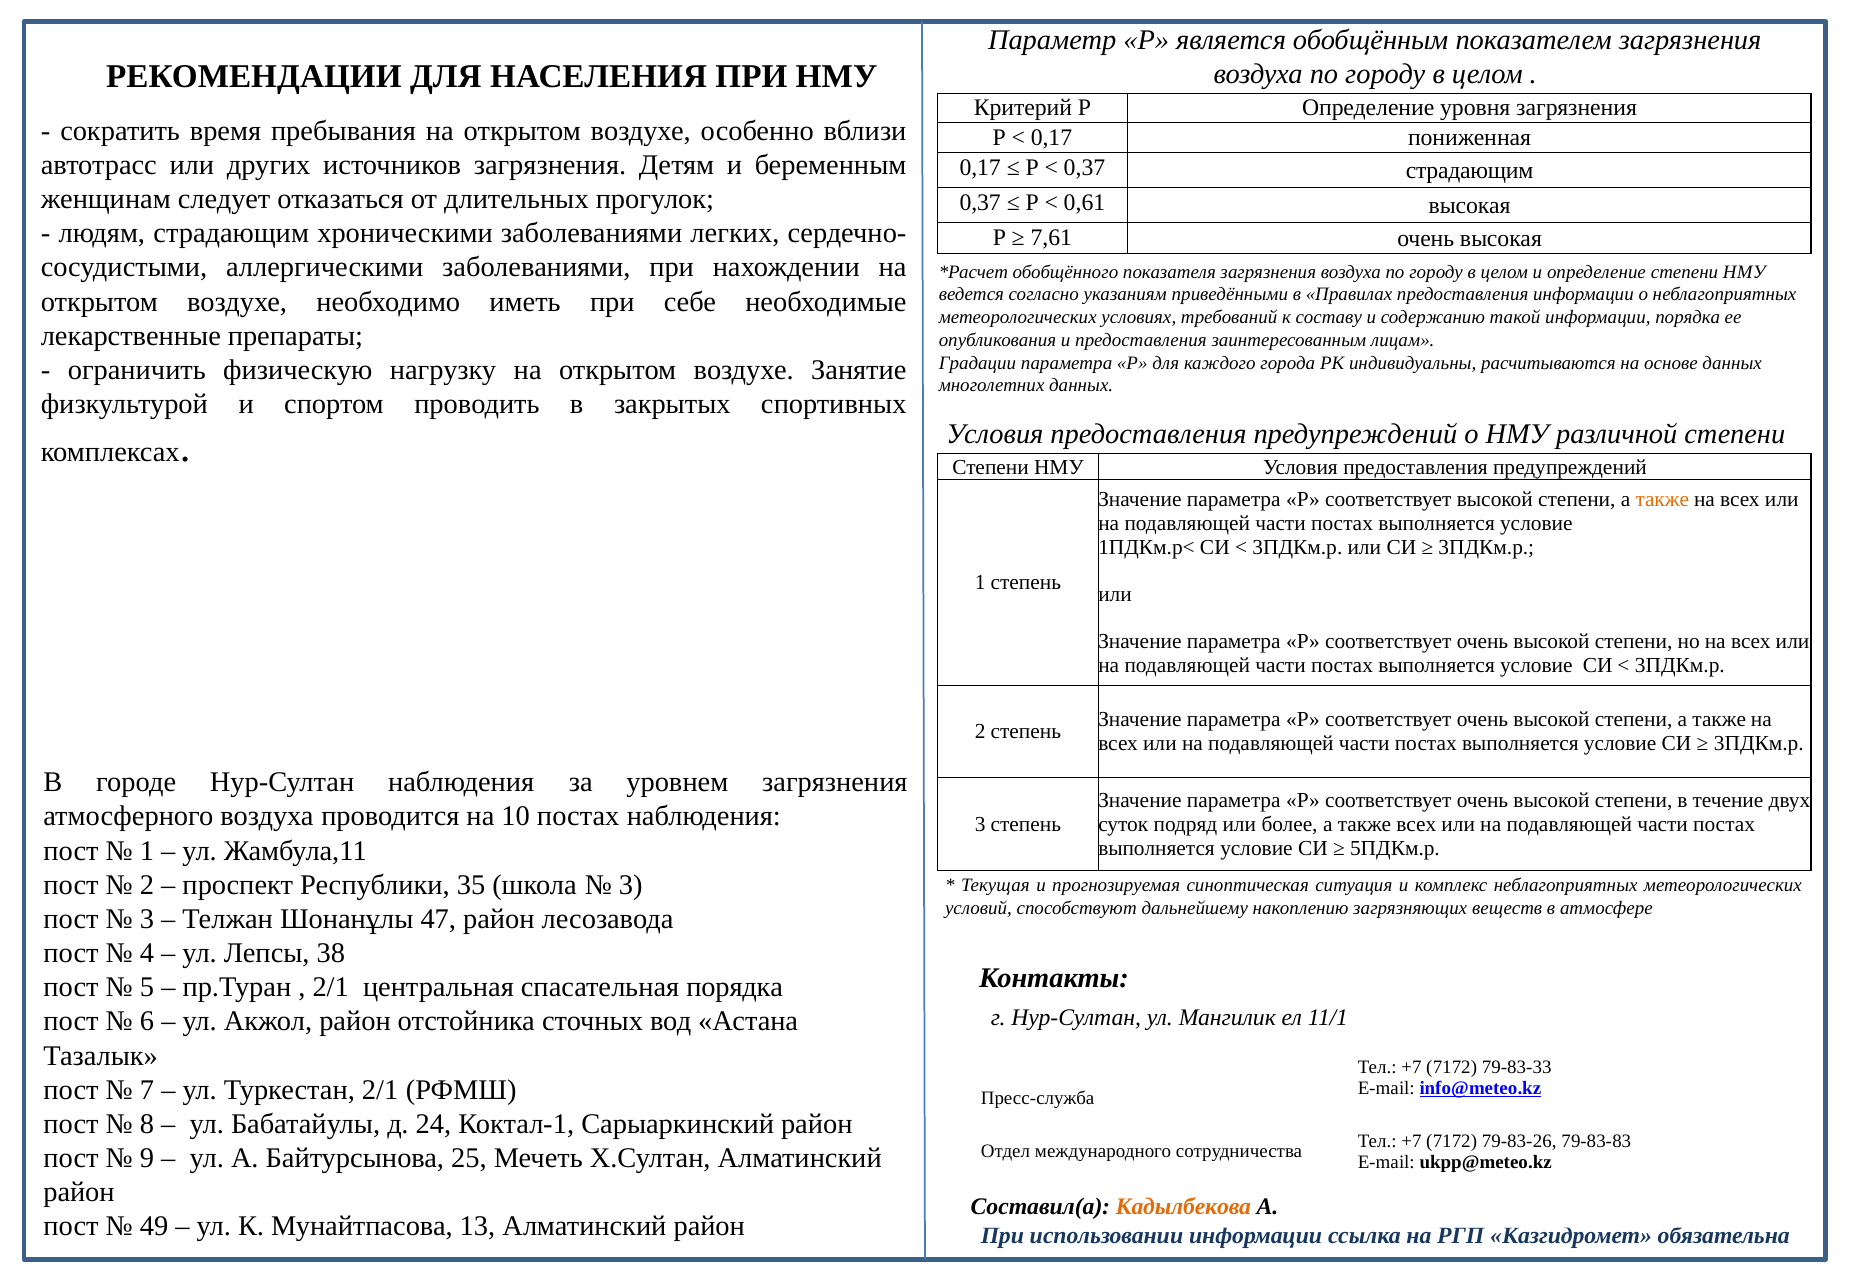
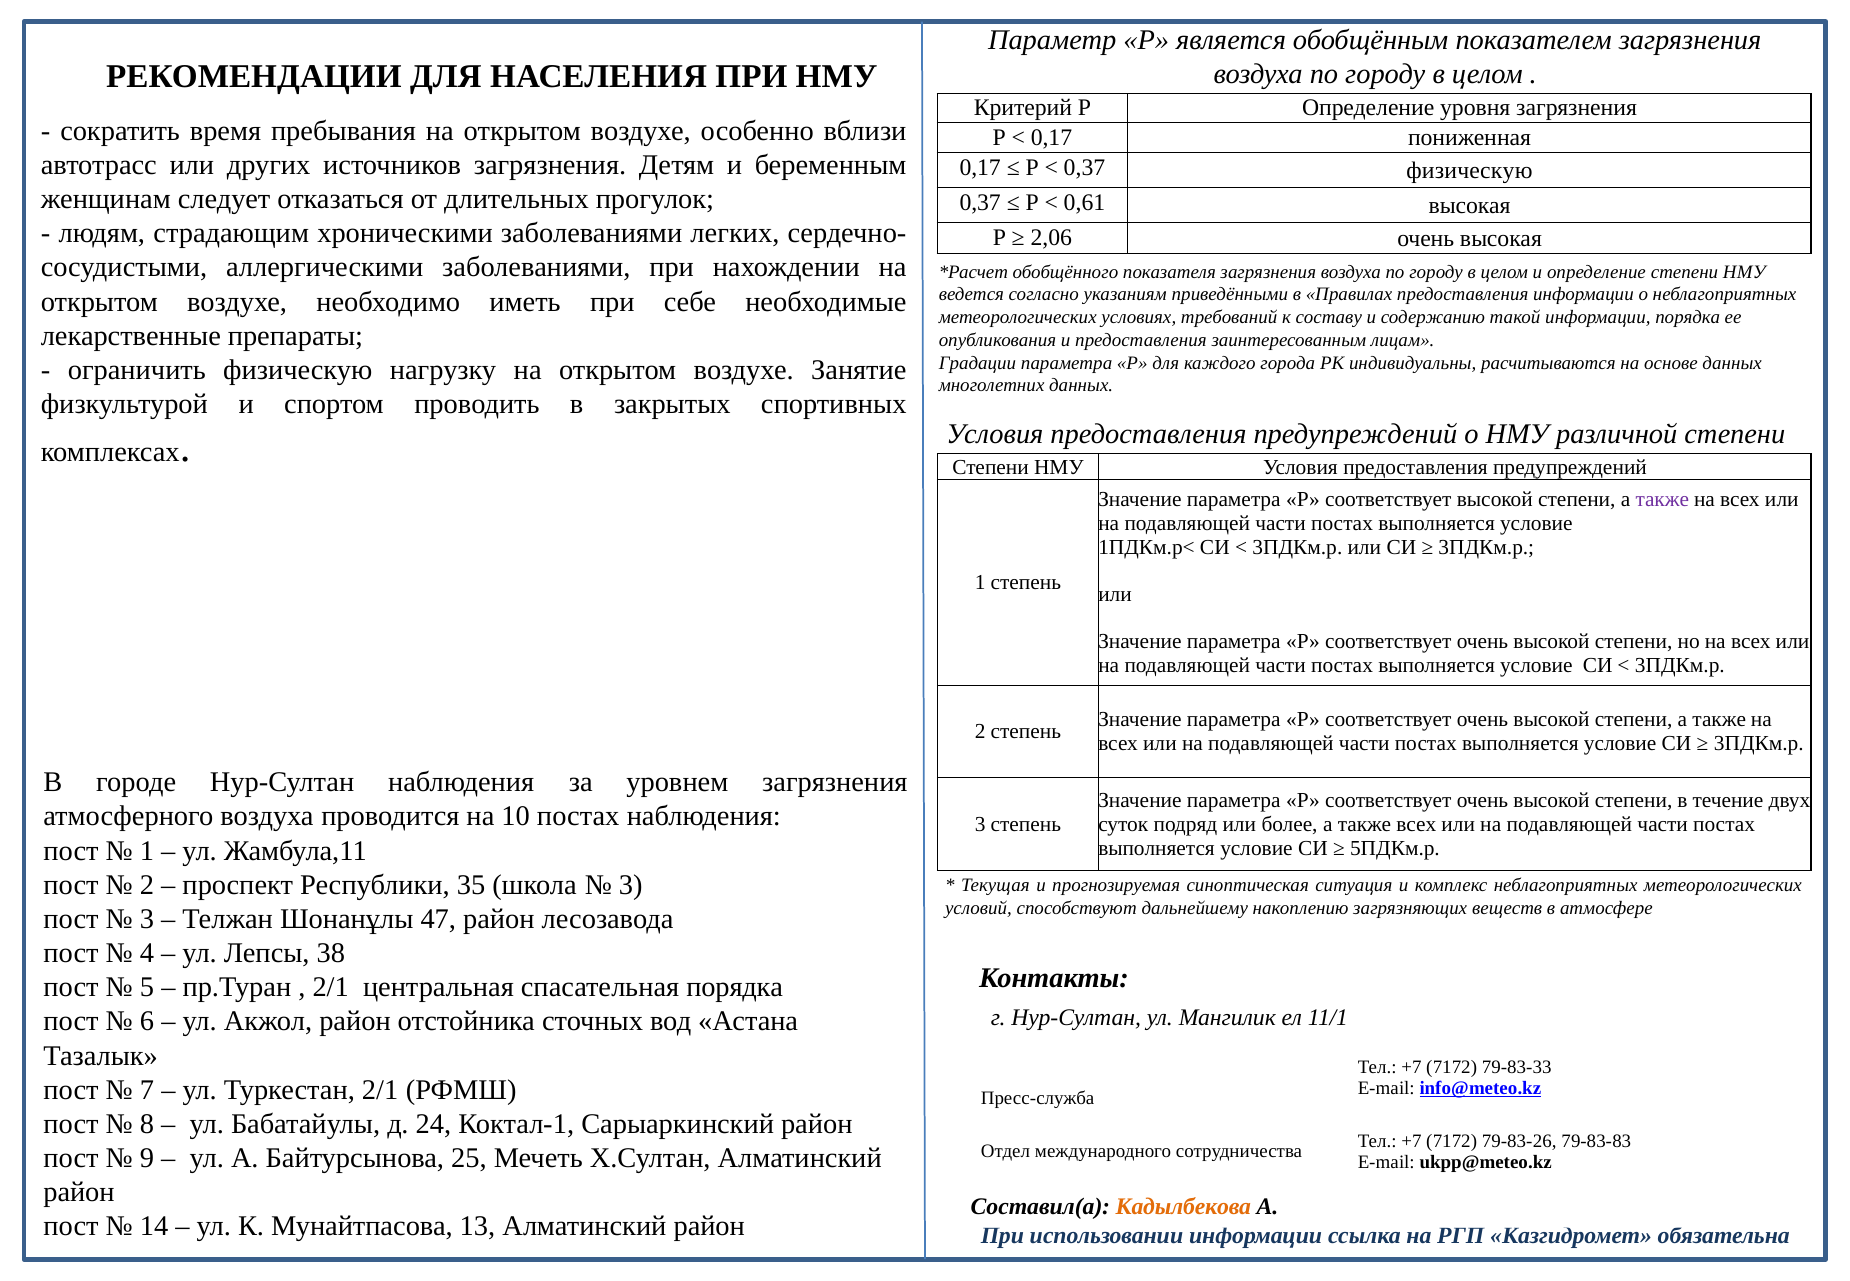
0,37 страдающим: страдающим -> физическую (1469, 170)
7,61: 7,61 -> 2,06 (1051, 238)
также colour: orange -> purple (1662, 500)
49: 49 -> 14 (154, 1226)
